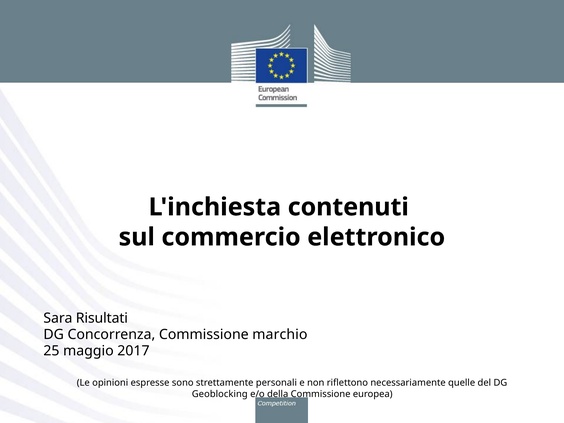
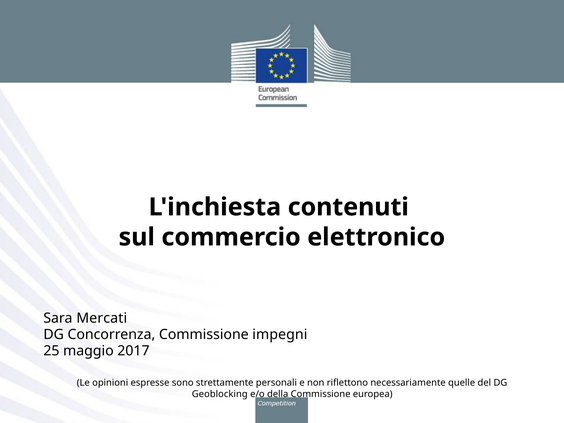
Risultati: Risultati -> Mercati (102, 318)
marchio: marchio -> impegni (280, 335)
